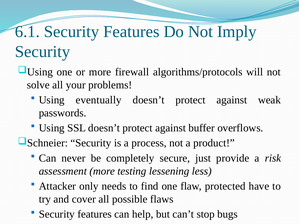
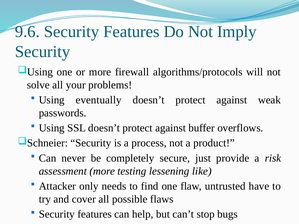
6.1: 6.1 -> 9.6 (27, 32)
less: less -> like (202, 171)
protected: protected -> untrusted (225, 186)
